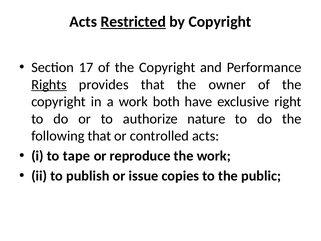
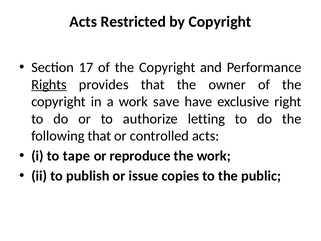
Restricted underline: present -> none (133, 22)
both: both -> save (166, 102)
nature: nature -> letting (206, 119)
